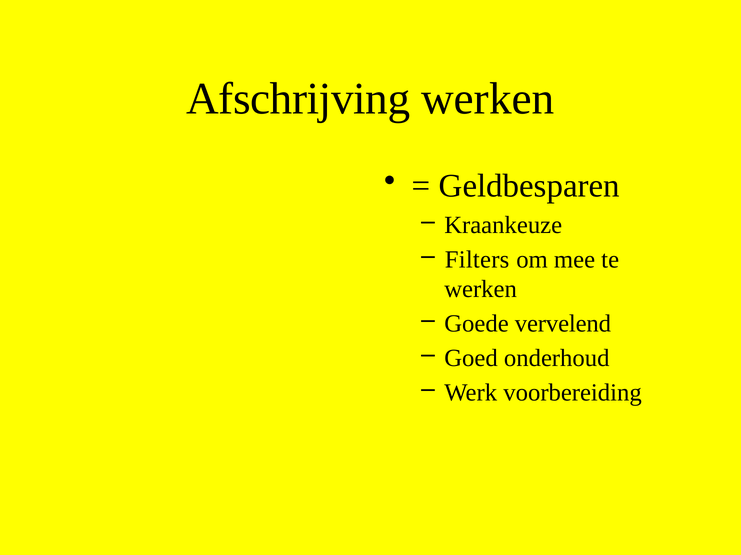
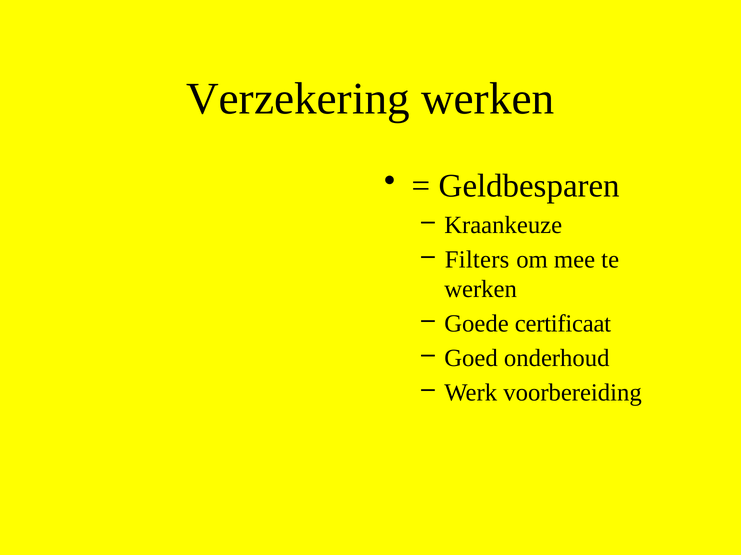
Afschrijving: Afschrijving -> Verzekering (298, 99)
vervelend: vervelend -> certificaat (563, 324)
